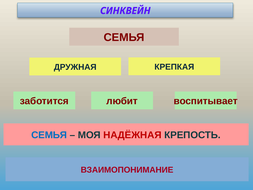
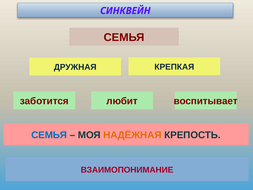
НАДЁЖНАЯ colour: red -> orange (132, 135)
